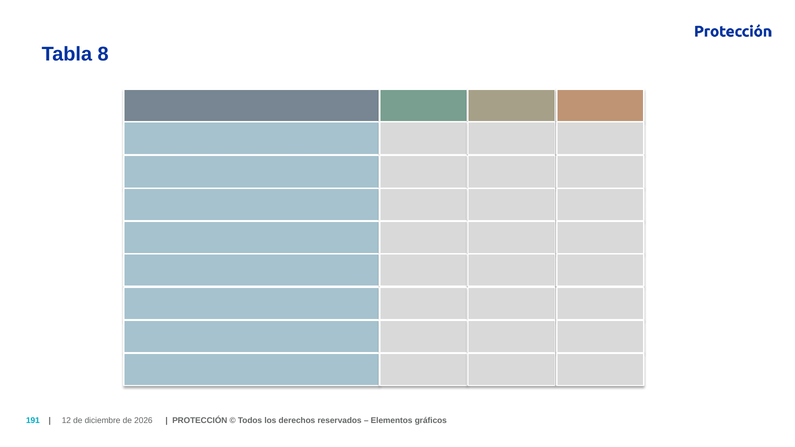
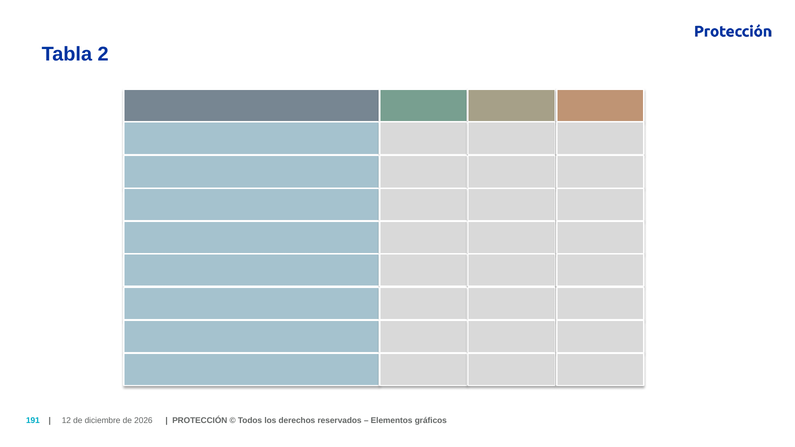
8: 8 -> 2 (103, 54)
